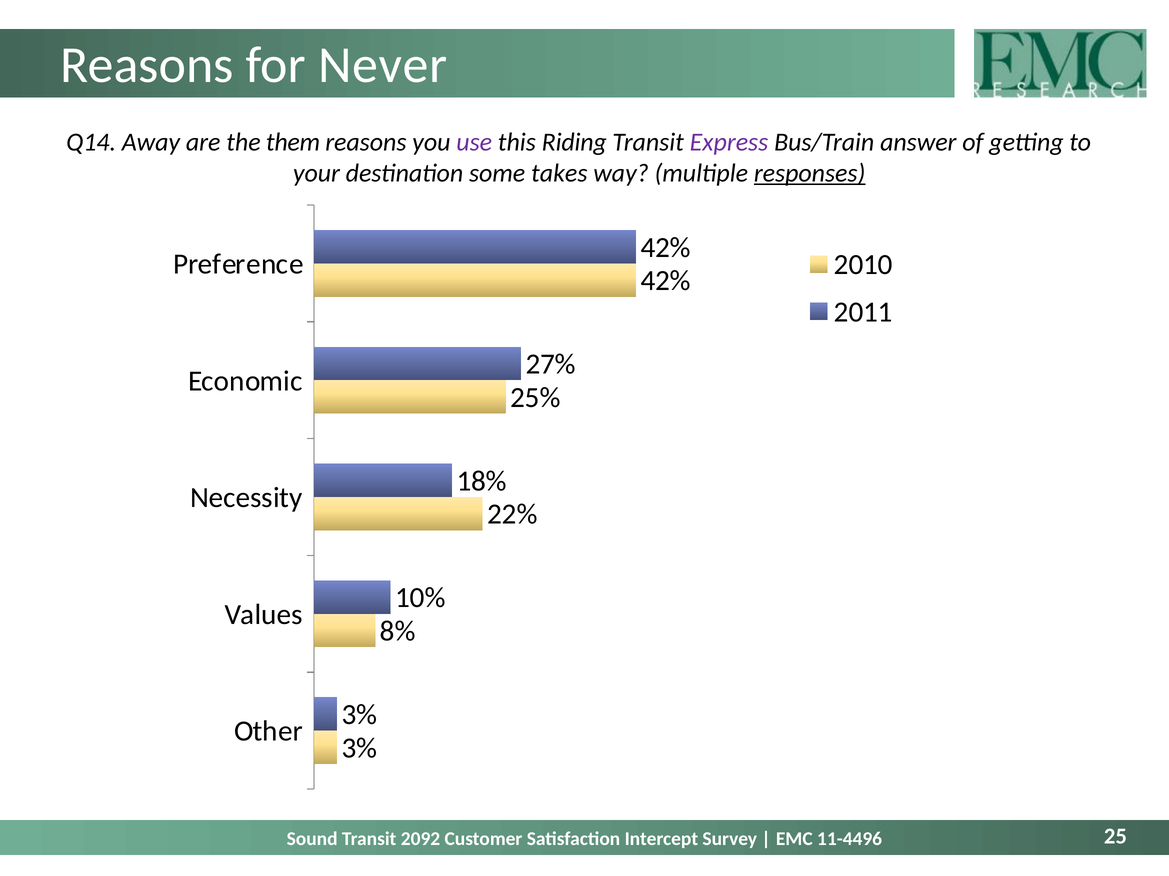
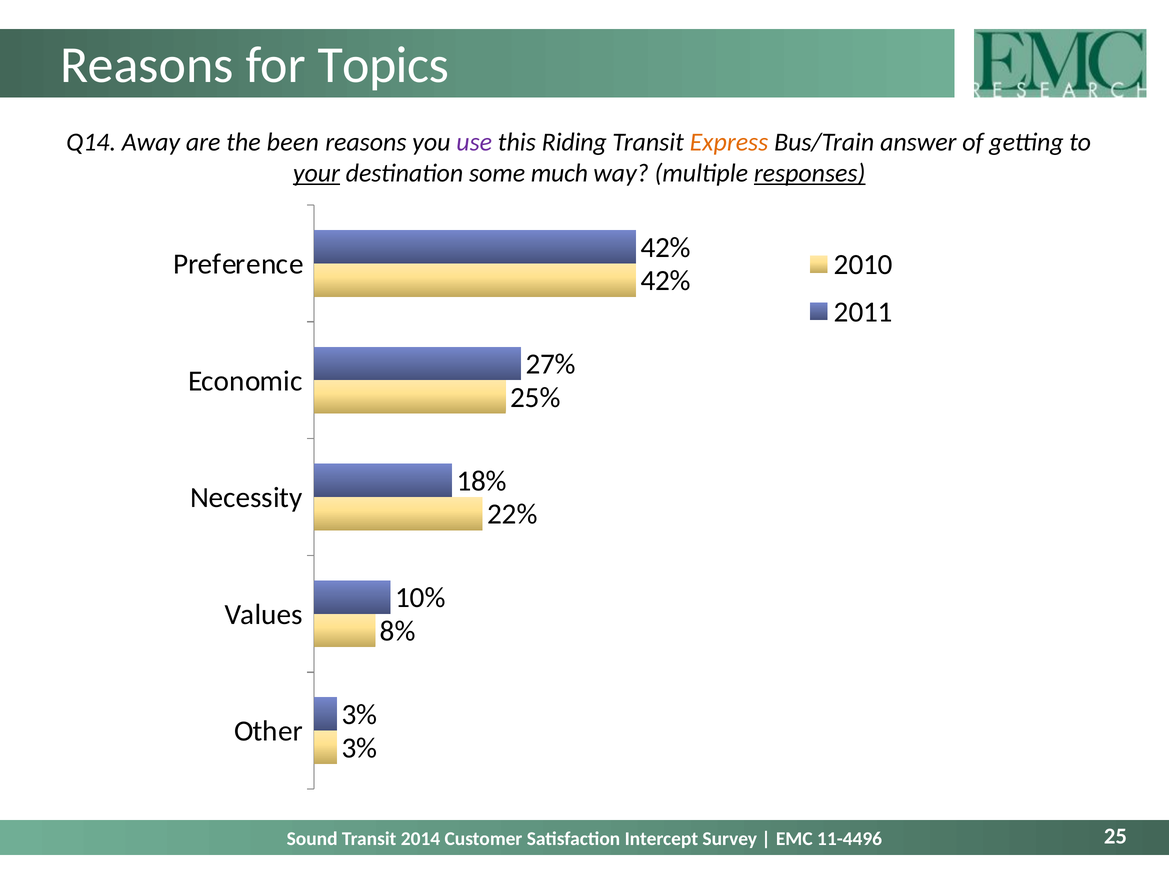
Never: Never -> Topics (383, 65)
them: them -> been (293, 142)
Express colour: purple -> orange (729, 142)
your underline: none -> present (316, 173)
takes: takes -> much (559, 173)
2092: 2092 -> 2014 (421, 840)
